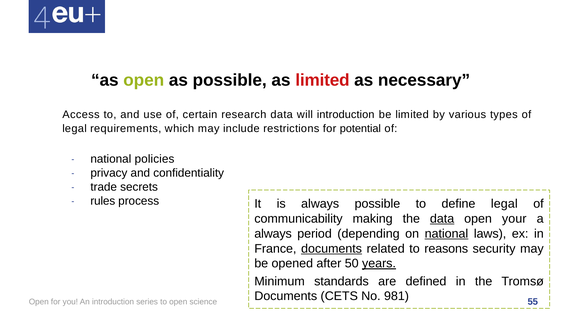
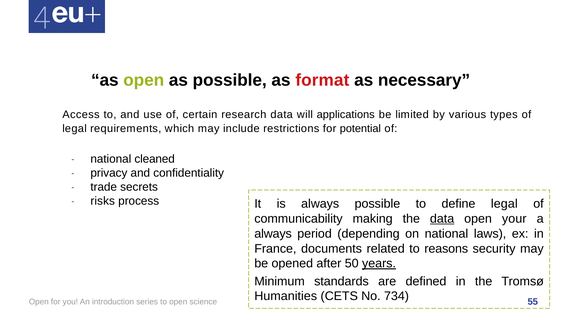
as limited: limited -> format (322, 80)
will introduction: introduction -> applications (346, 115)
policies: policies -> cleaned (155, 159)
rules: rules -> risks (103, 202)
national underline: present -> none (446, 234)
documents underline: present -> none (332, 249)
Documents: Documents -> Humanities (286, 297)
981: 981 -> 734 (396, 297)
